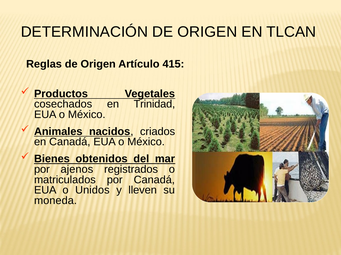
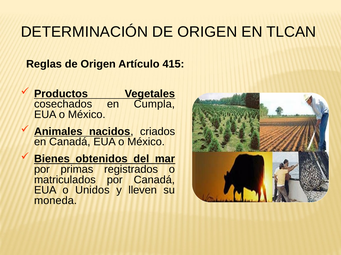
Trinidad: Trinidad -> Cumpla (154, 104)
ajenos: ajenos -> primas (77, 170)
